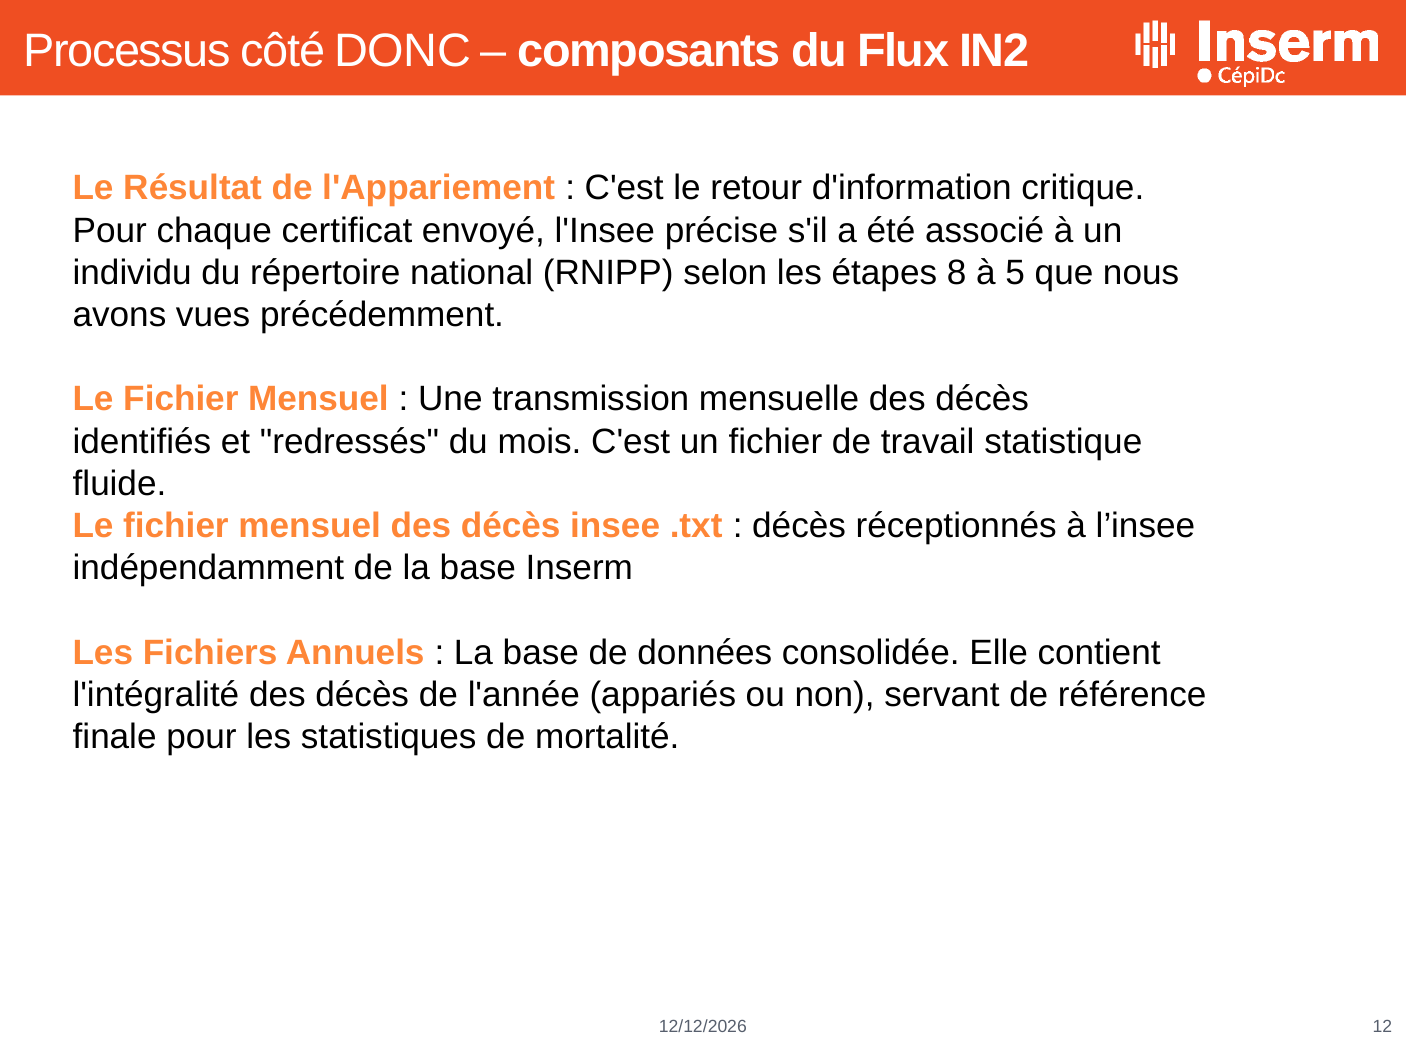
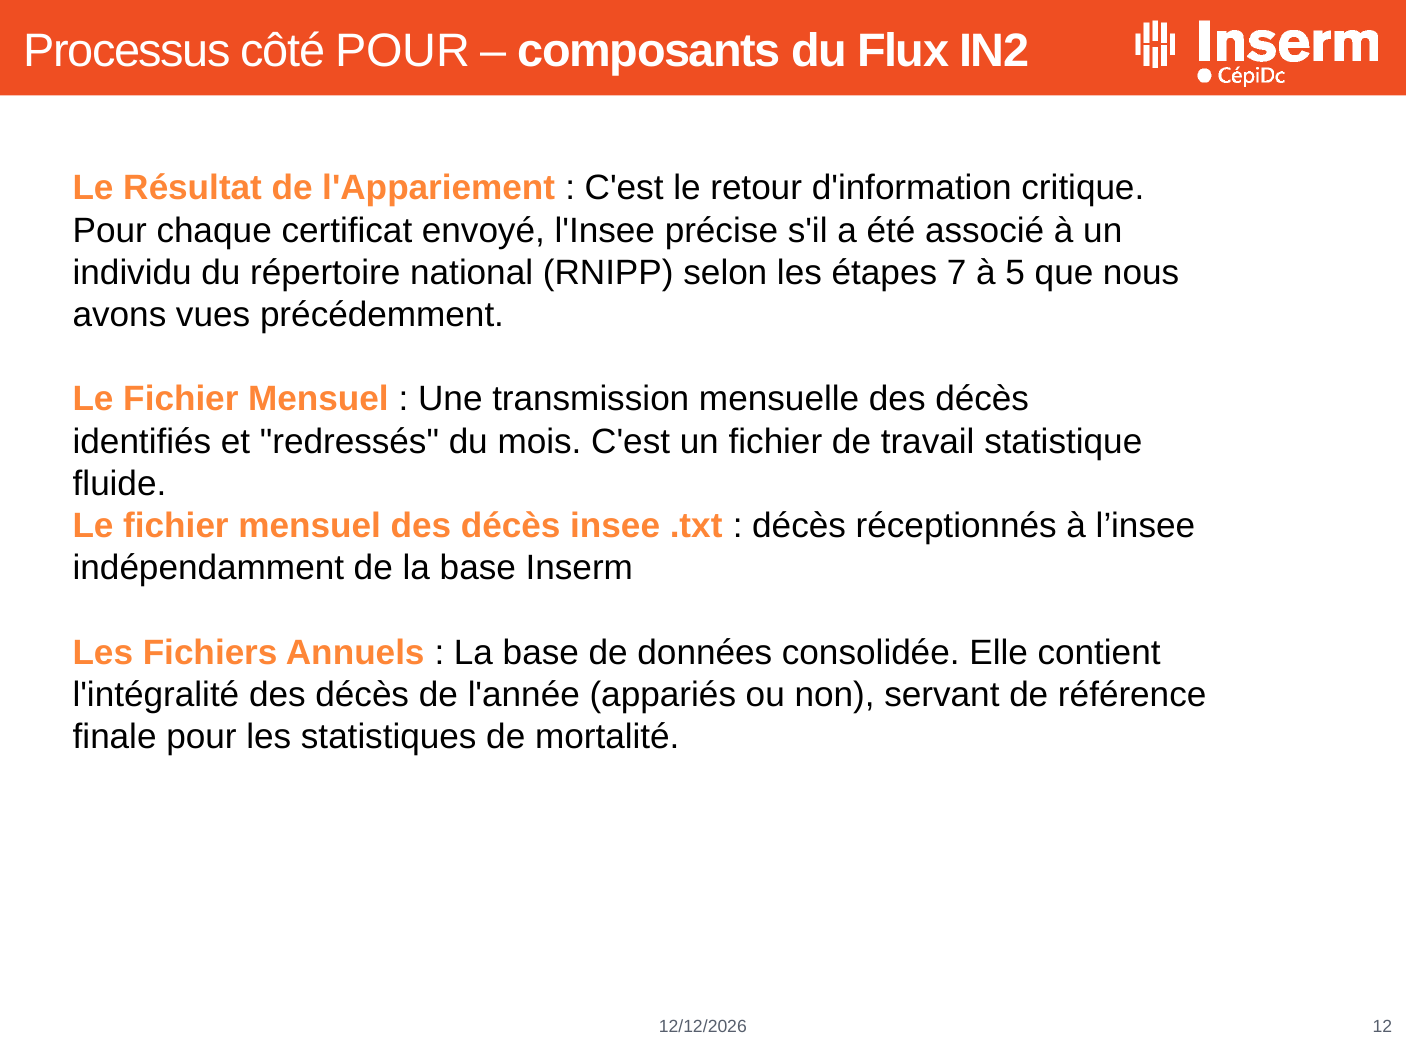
côté DONC: DONC -> POUR (403, 51)
8: 8 -> 7 (957, 272)
